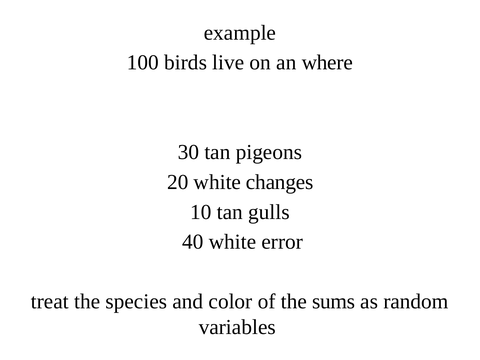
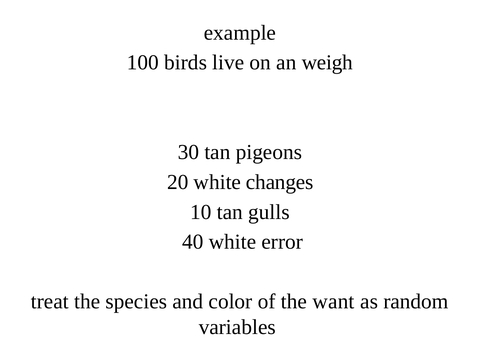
where: where -> weigh (327, 63)
sums: sums -> want (333, 302)
